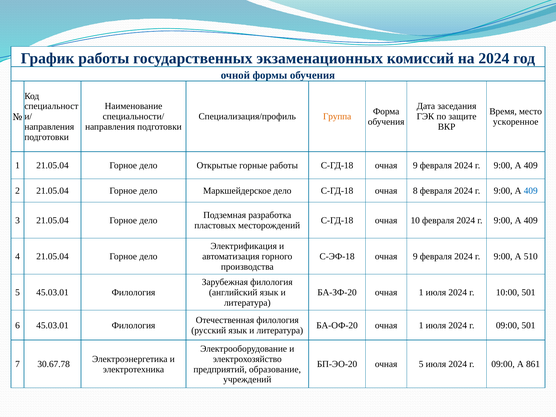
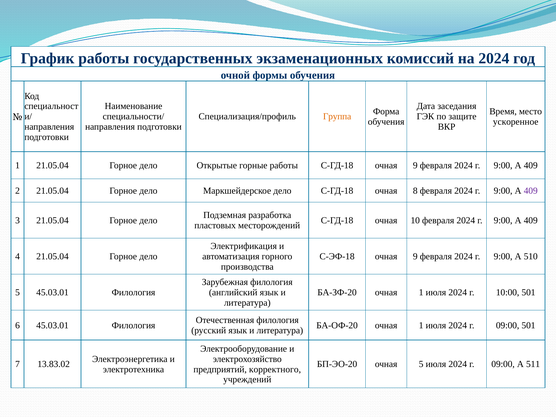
409 colour: blue -> purple (531, 191)
30.67.78: 30.67.78 -> 13.83.02 (54, 364)
861: 861 -> 511 (533, 364)
образование: образование -> корректного (275, 369)
